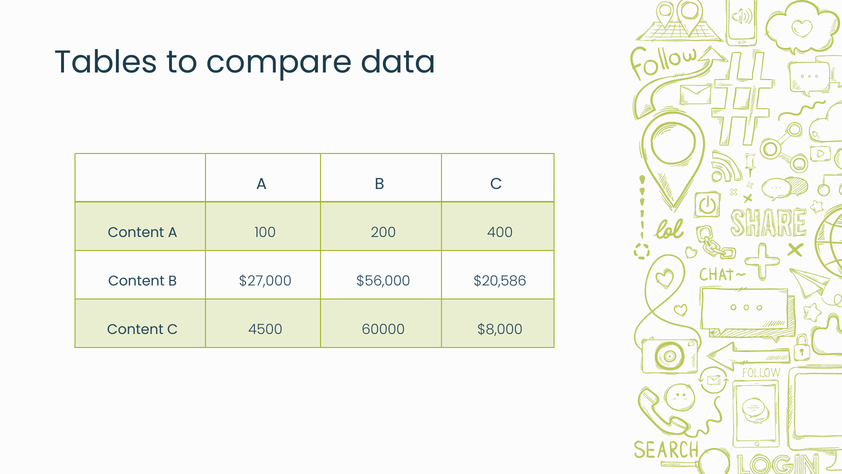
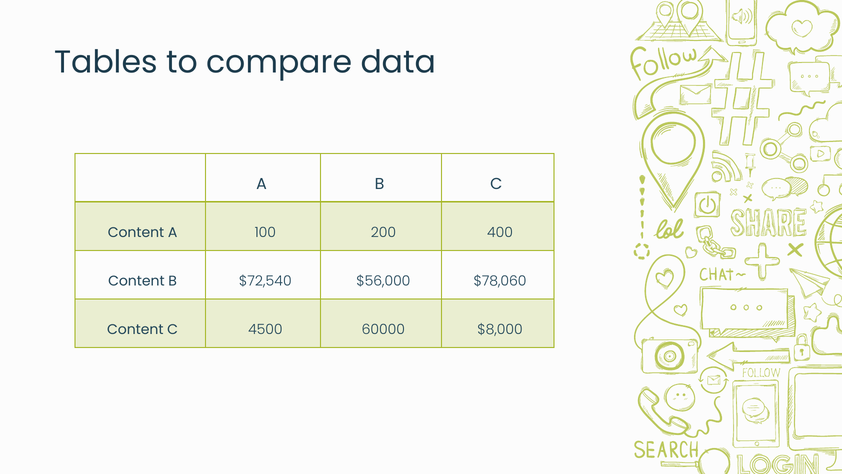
$27,000: $27,000 -> $72,540 (265, 281)
$20,586: $20,586 -> $78,060 (500, 281)
